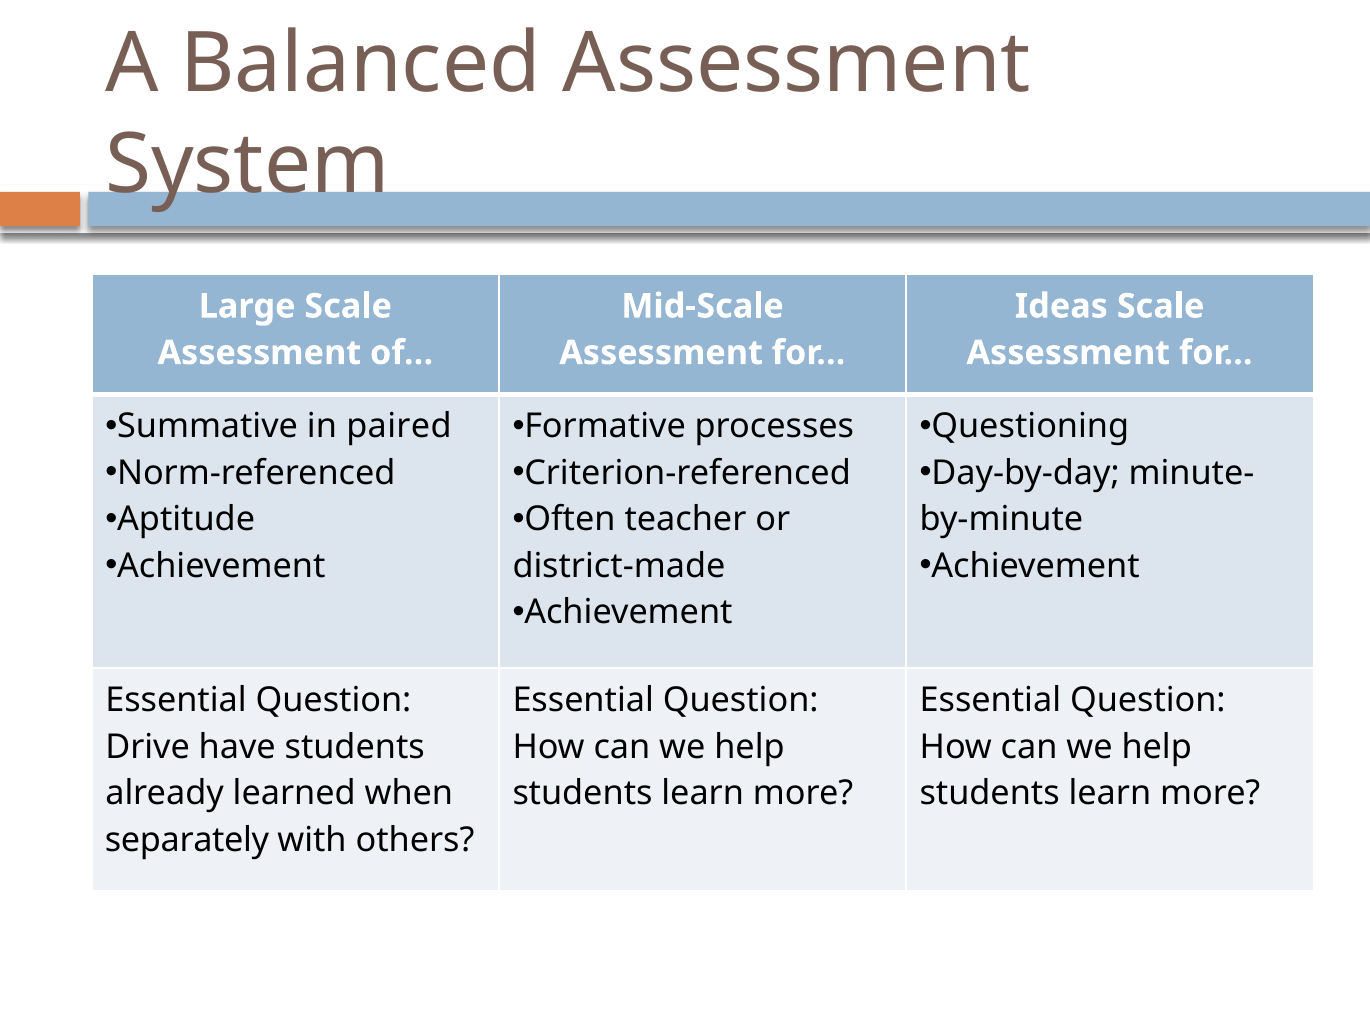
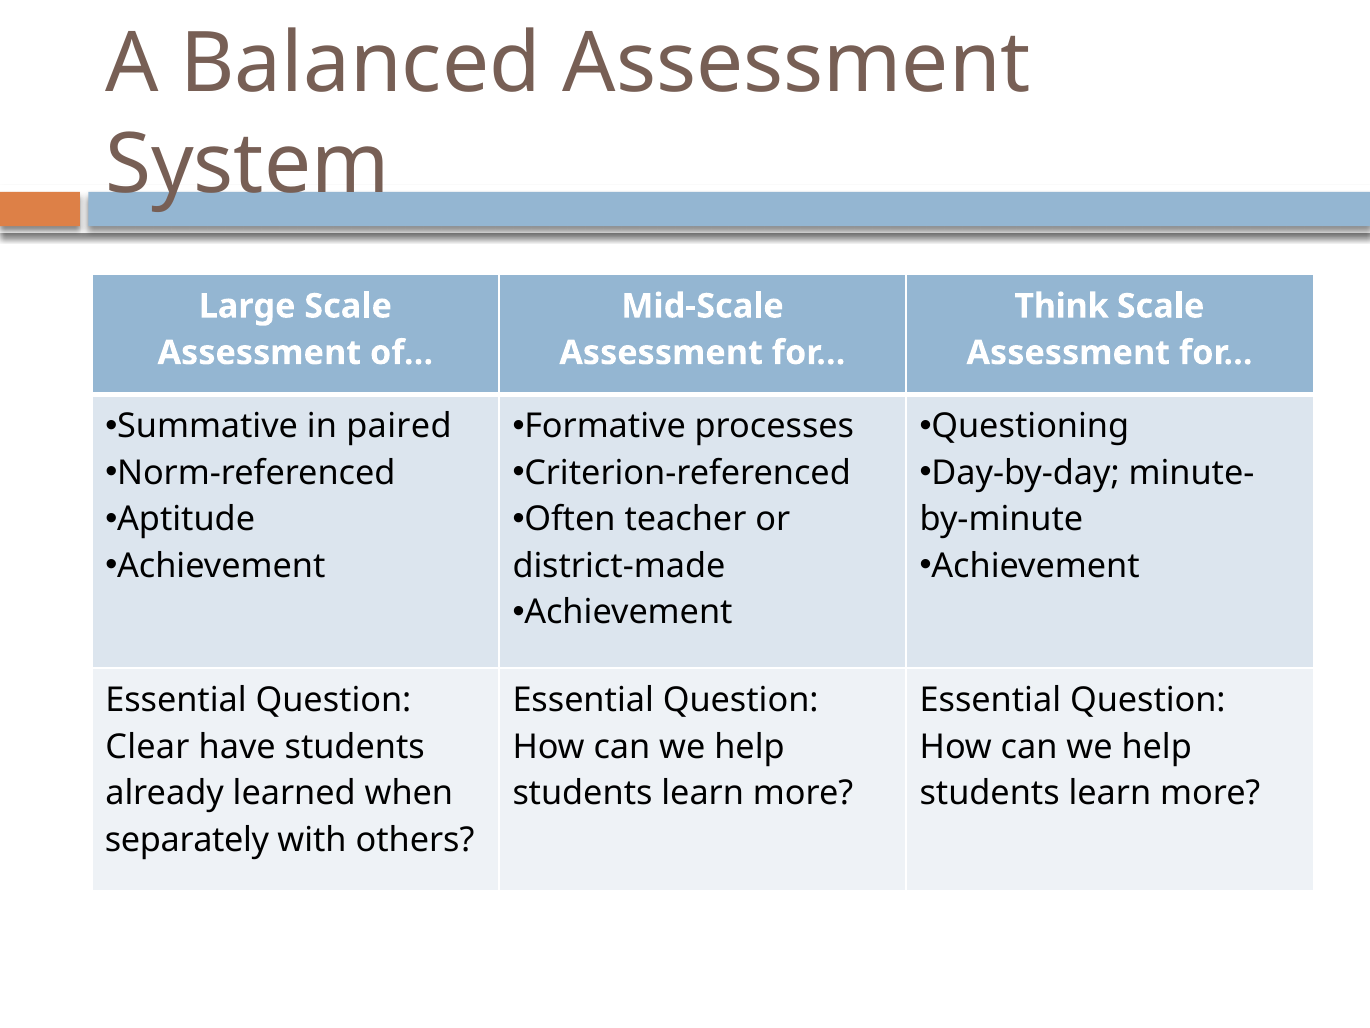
Ideas: Ideas -> Think (1062, 306)
Drive: Drive -> Clear (147, 747)
